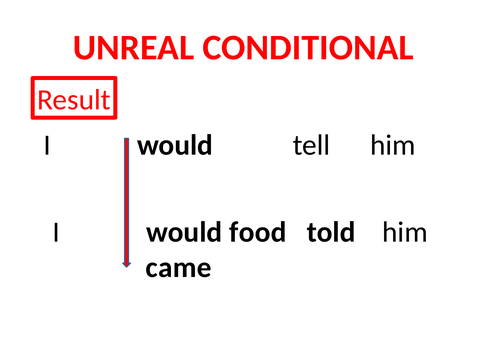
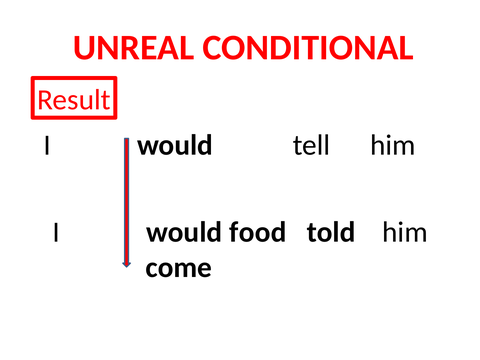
came: came -> come (179, 267)
